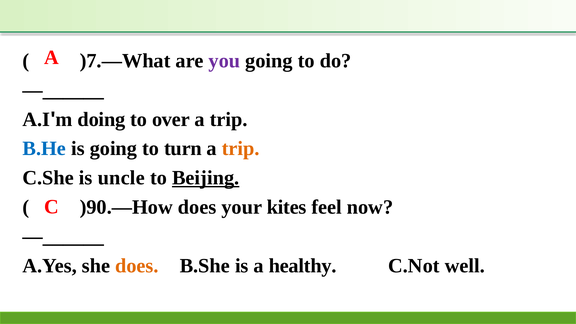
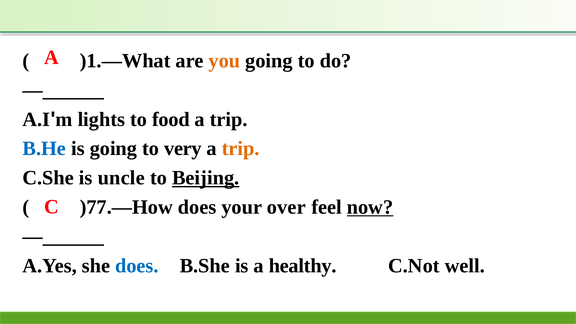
)7.—What: )7.—What -> )1.—What (125, 61)
you colour: purple -> orange (224, 61)
doing: doing -> lights (101, 119)
over: over -> food (171, 119)
turn: turn -> very (183, 149)
)90.—How: )90.—How -> )77.—How (126, 207)
kites: kites -> over (286, 207)
now underline: none -> present (370, 207)
does colour: orange -> blue (137, 266)
